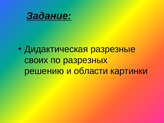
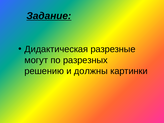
своих: своих -> могут (36, 60)
области: области -> должны (91, 71)
